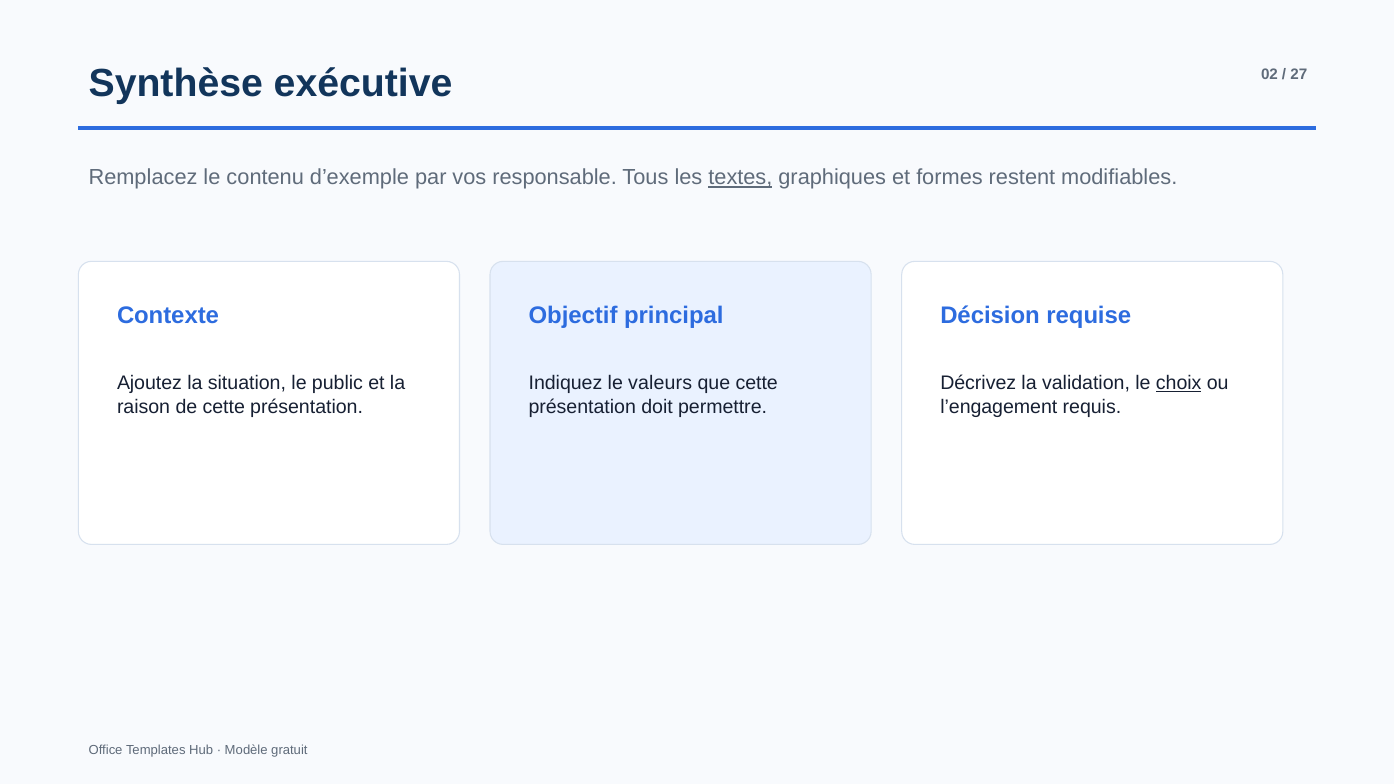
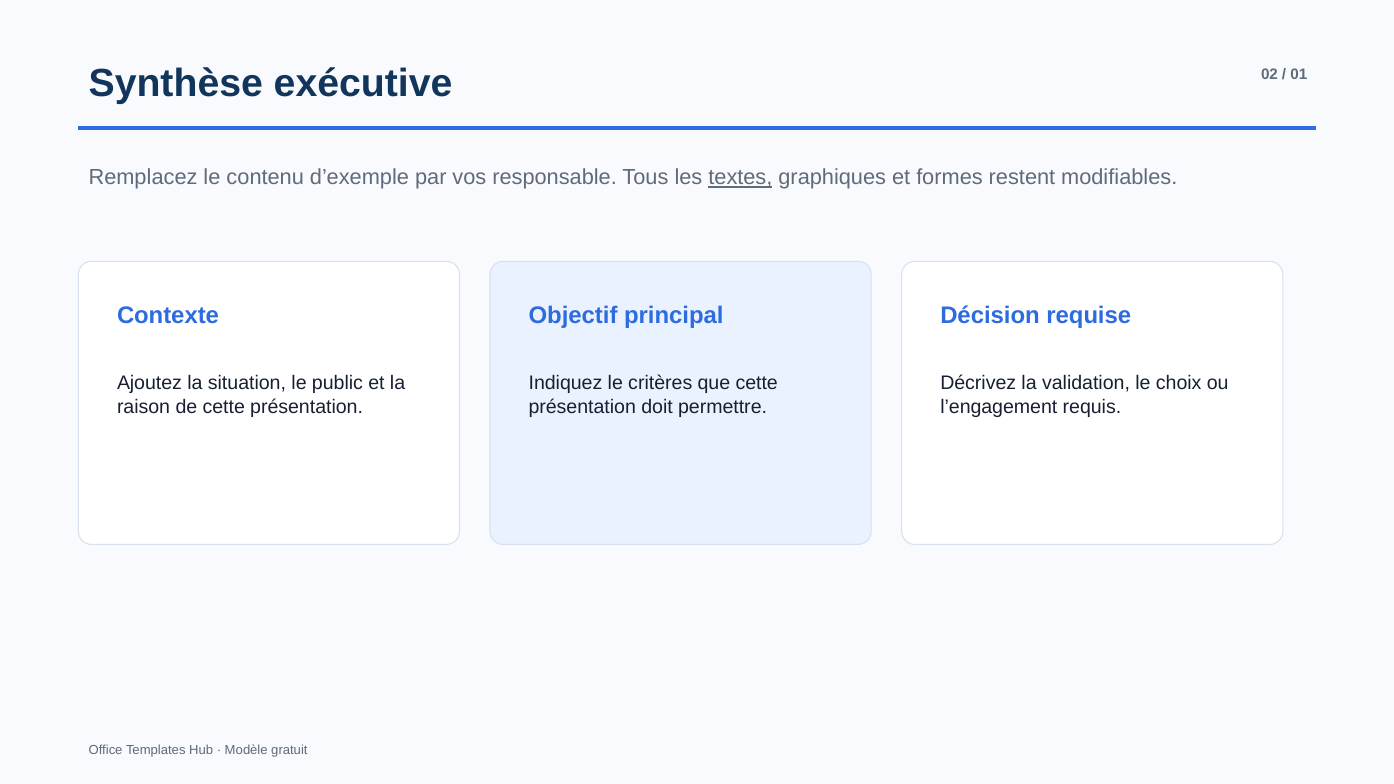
27: 27 -> 01 (1299, 74)
valeurs: valeurs -> critères (660, 383)
choix underline: present -> none (1179, 383)
